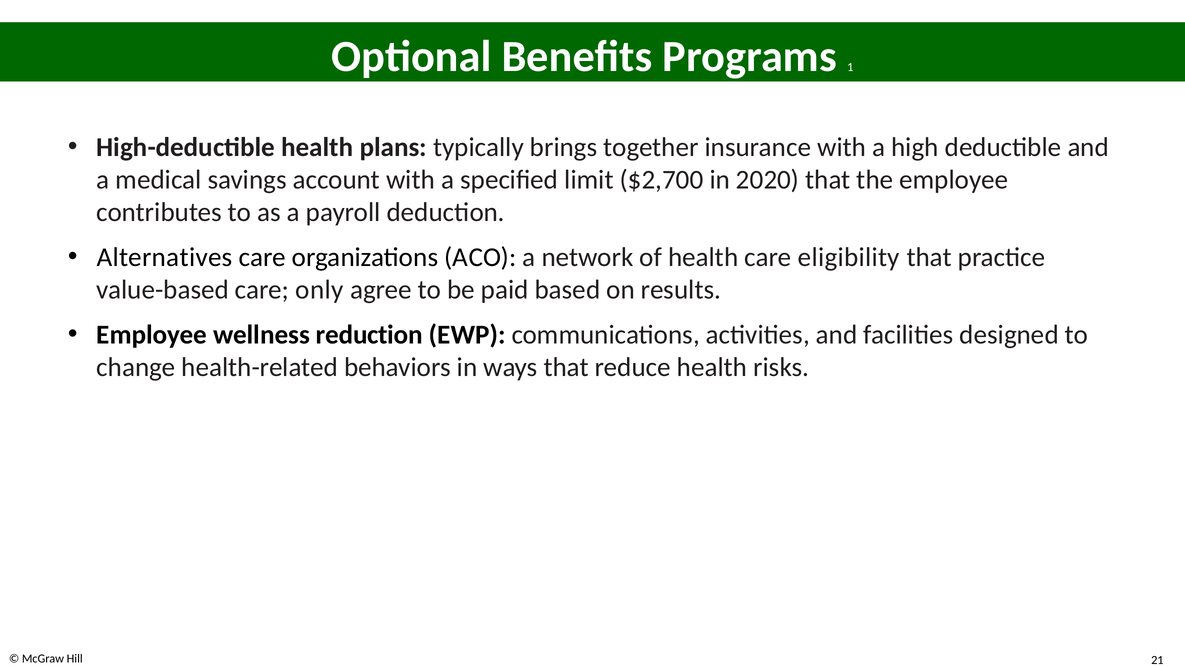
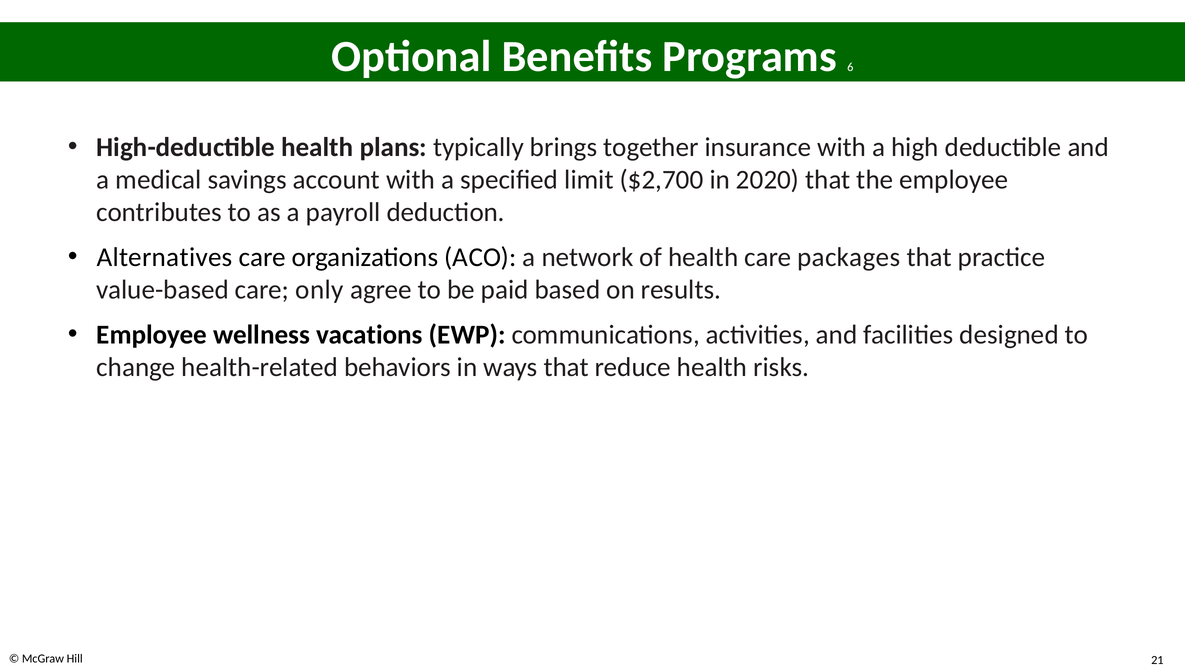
1: 1 -> 6 (850, 67)
eligibility: eligibility -> packages (849, 257)
reduction: reduction -> vacations (369, 335)
